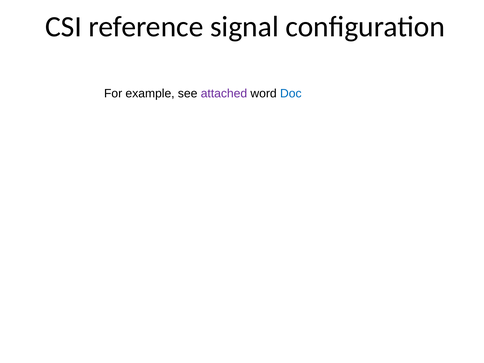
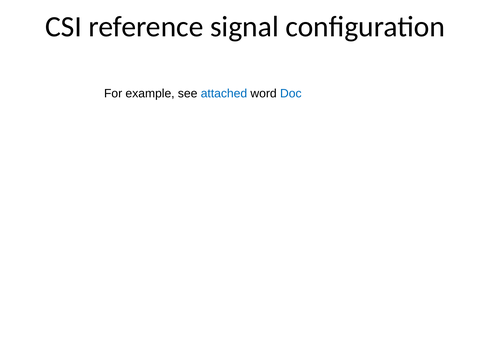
attached colour: purple -> blue (224, 94)
